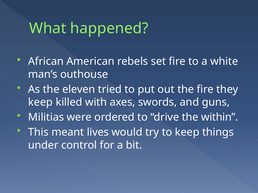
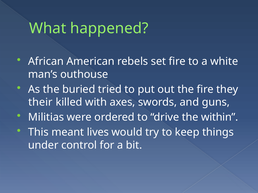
eleven: eleven -> buried (79, 90)
keep: keep -> their (40, 102)
